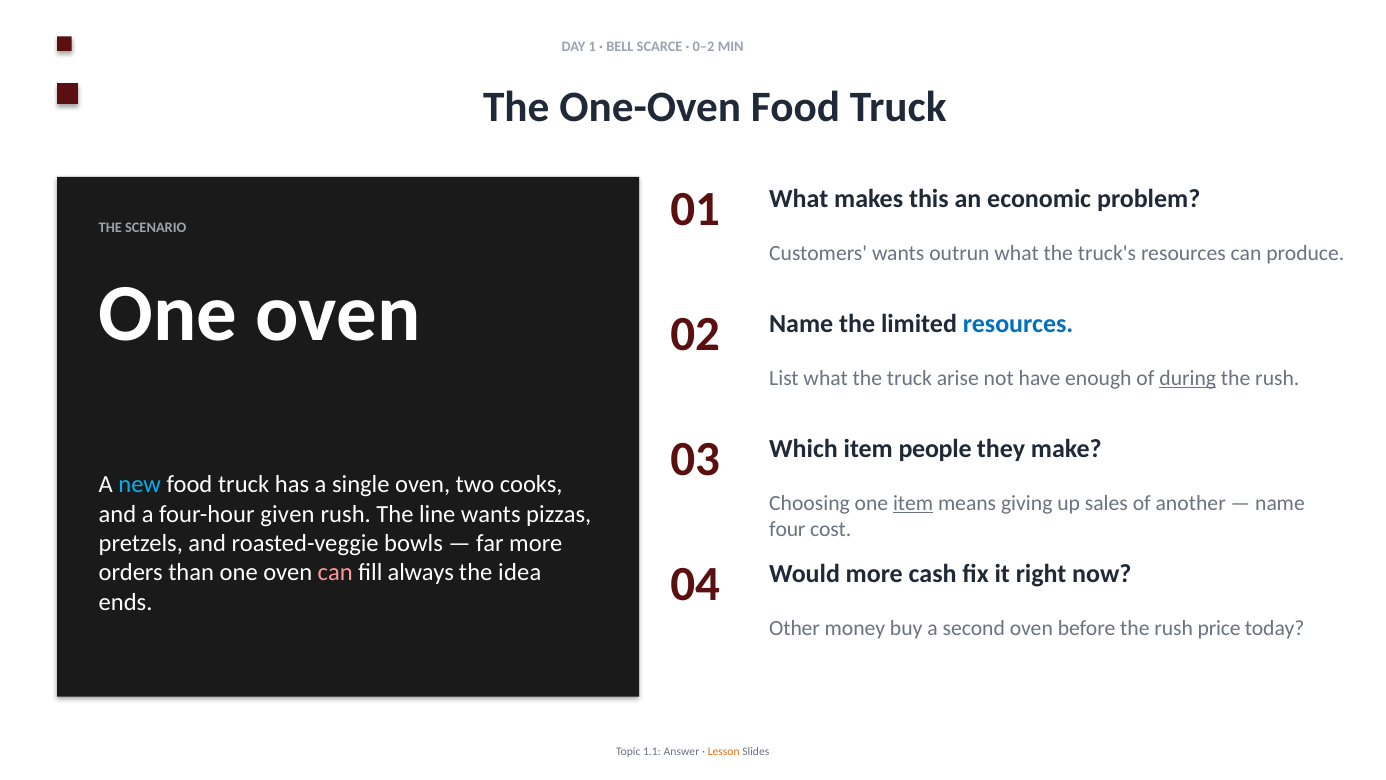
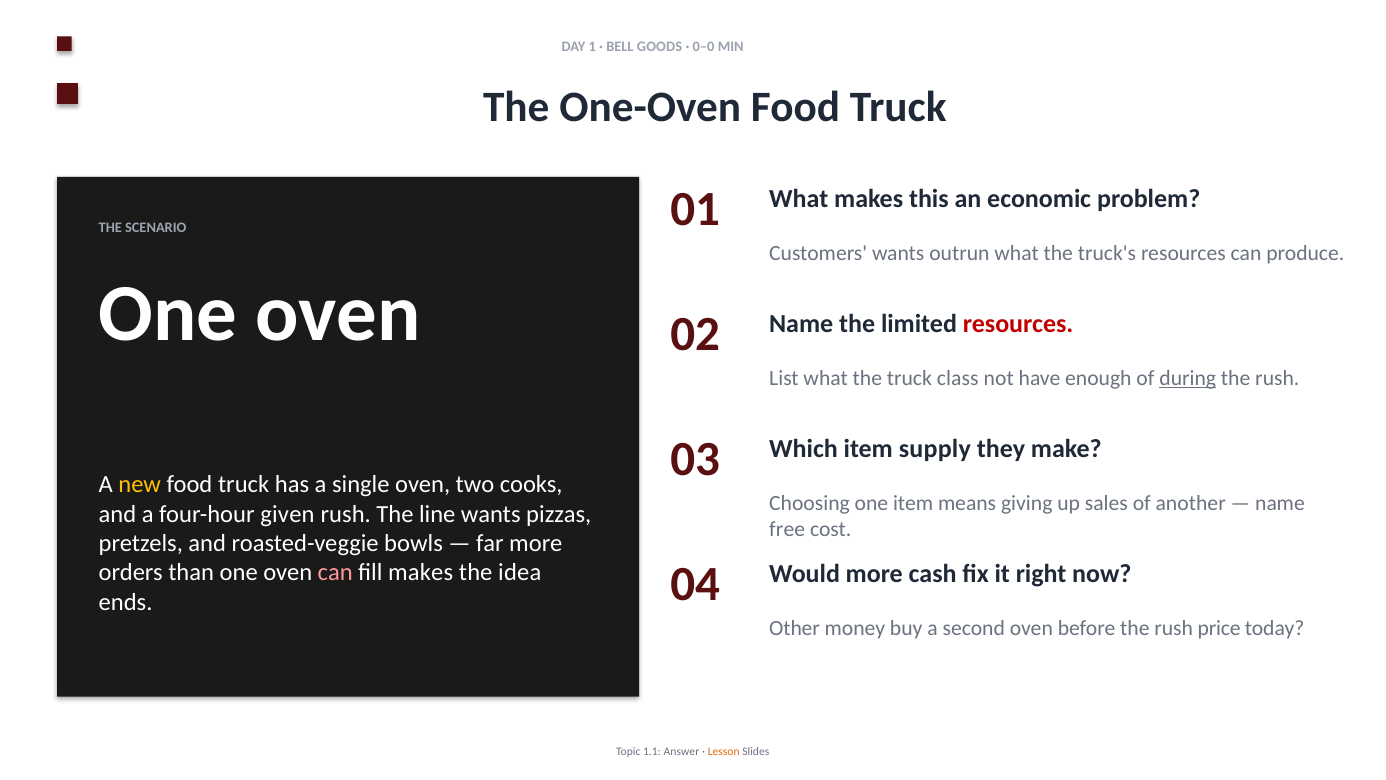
SCARCE: SCARCE -> GOODS (660, 47)
0–2: 0–2 -> 0–0 (704, 47)
resources colour: blue -> red (1018, 324)
arise: arise -> class (958, 378)
people: people -> supply (935, 449)
new colour: light blue -> yellow (140, 484)
item underline: present -> none (913, 503)
four: four -> free (787, 529)
fill always: always -> makes (421, 573)
